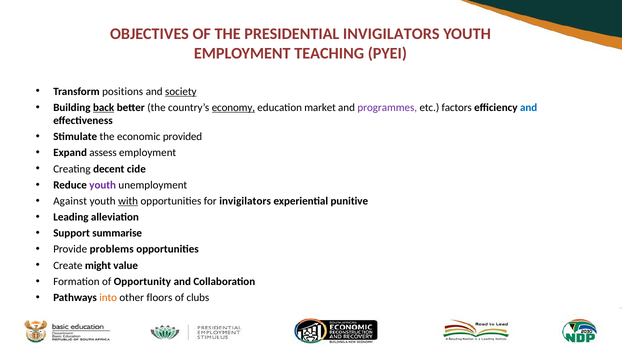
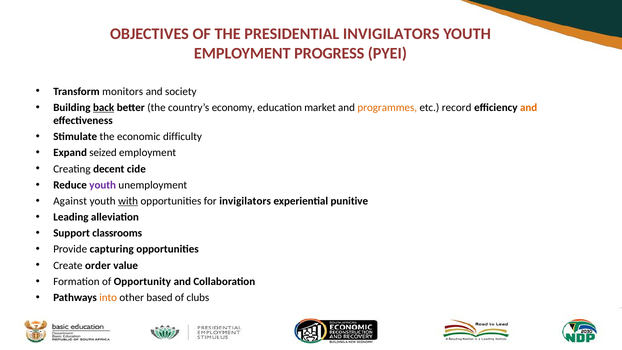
TEACHING: TEACHING -> PROGRESS (329, 53)
positions: positions -> monitors (123, 91)
society underline: present -> none (181, 91)
economy underline: present -> none (233, 107)
programmes colour: purple -> orange (387, 107)
factors: factors -> record (457, 107)
and colour: blue -> orange (529, 107)
provided: provided -> difficulty (183, 137)
assess: assess -> seized (103, 153)
summarise: summarise -> classrooms (117, 233)
problems: problems -> capturing (112, 249)
might: might -> order (98, 265)
floors: floors -> based (160, 297)
